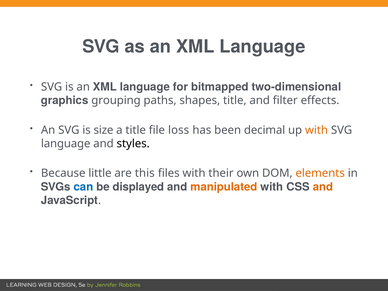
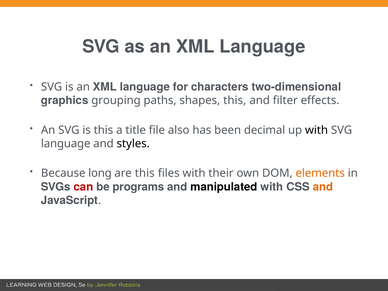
bitmapped: bitmapped -> characters (220, 87)
shapes title: title -> this (235, 100)
is size: size -> this (103, 130)
loss: loss -> also (179, 130)
with colour: orange -> black (317, 130)
little: little -> long (100, 173)
can colour: blue -> red (83, 187)
displayed: displayed -> programs (138, 187)
manipulated colour: orange -> black (224, 187)
